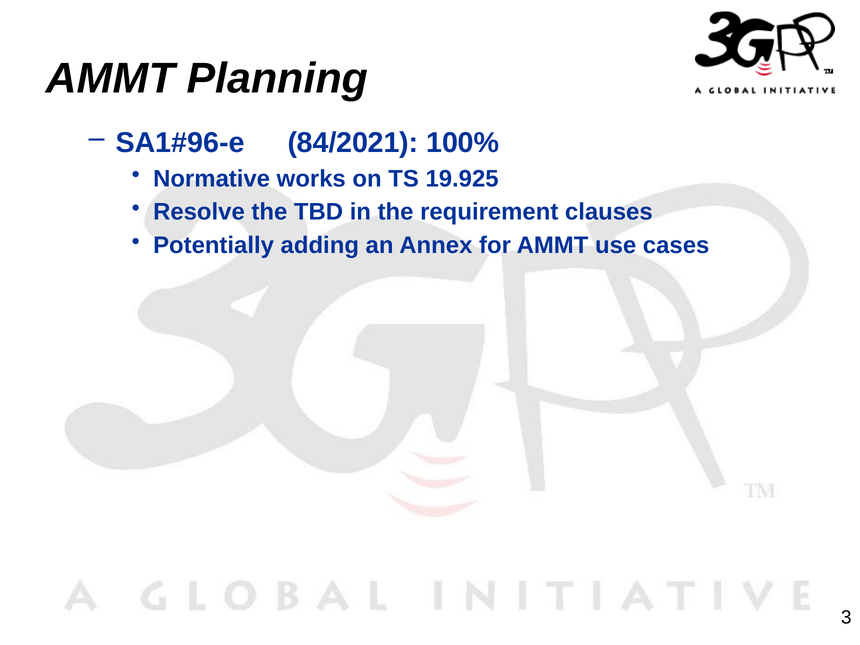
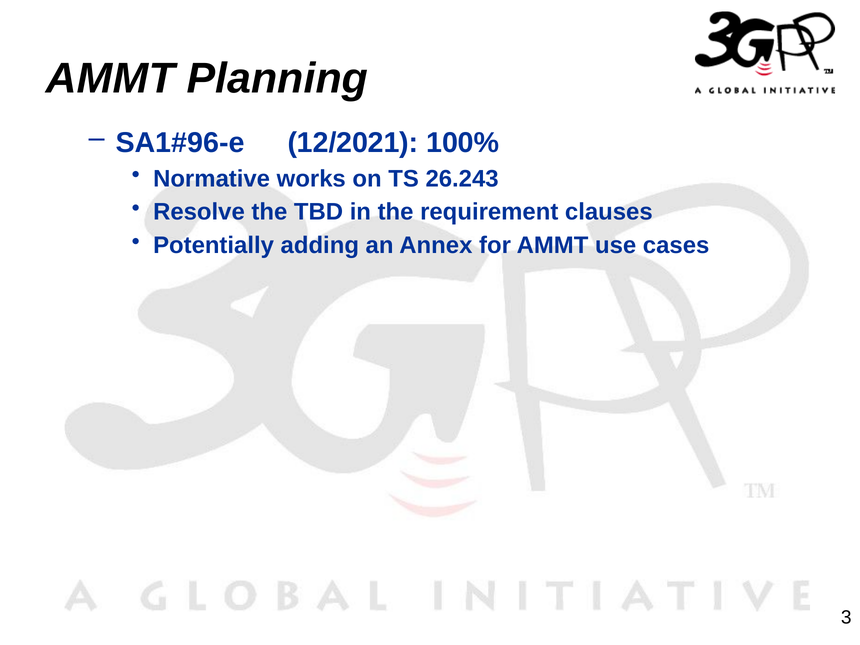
84/2021: 84/2021 -> 12/2021 (353, 143)
19.925: 19.925 -> 26.243 (462, 179)
